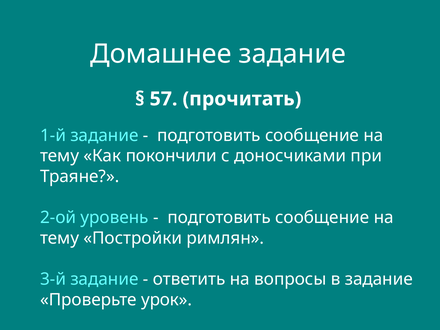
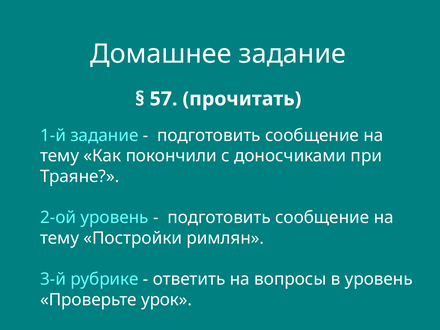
3-й задание: задание -> рубрике (104, 279)
в задание: задание -> уровень (379, 279)
